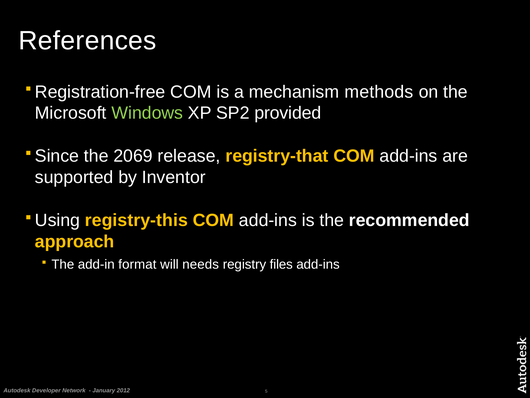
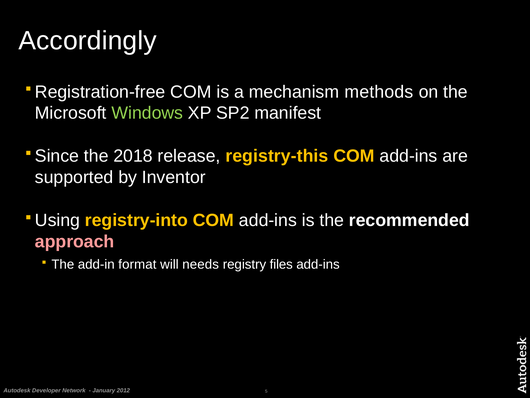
References: References -> Accordingly (88, 41)
provided: provided -> manifest (288, 113)
2069: 2069 -> 2018 (133, 156)
registry-that: registry-that -> registry-this (277, 156)
registry-this: registry-this -> registry-into (136, 220)
approach colour: yellow -> pink (75, 241)
